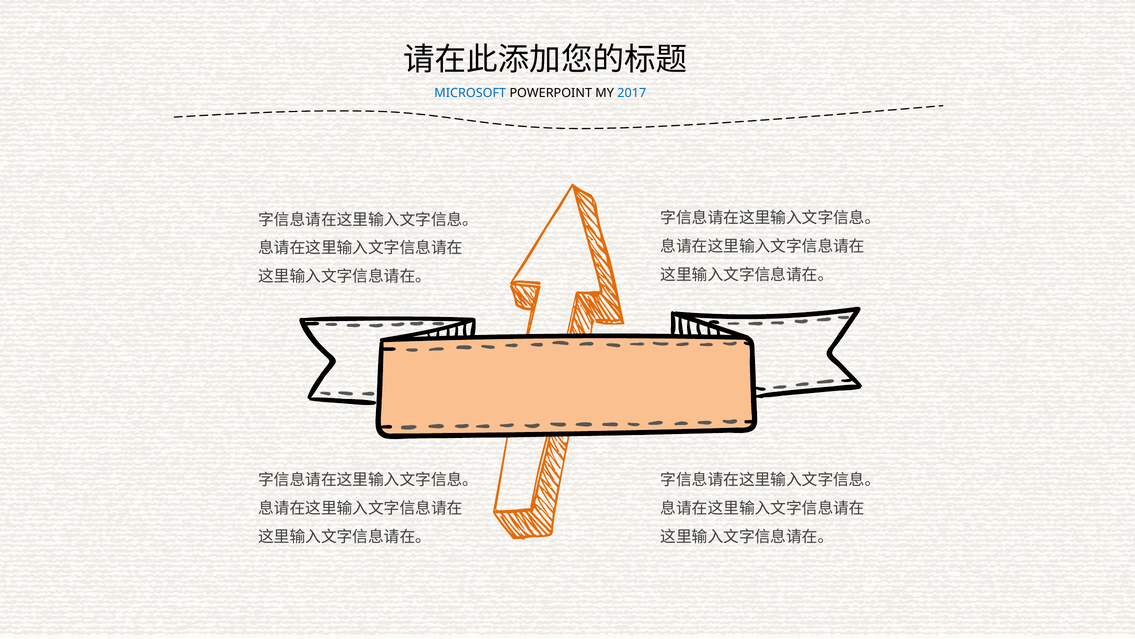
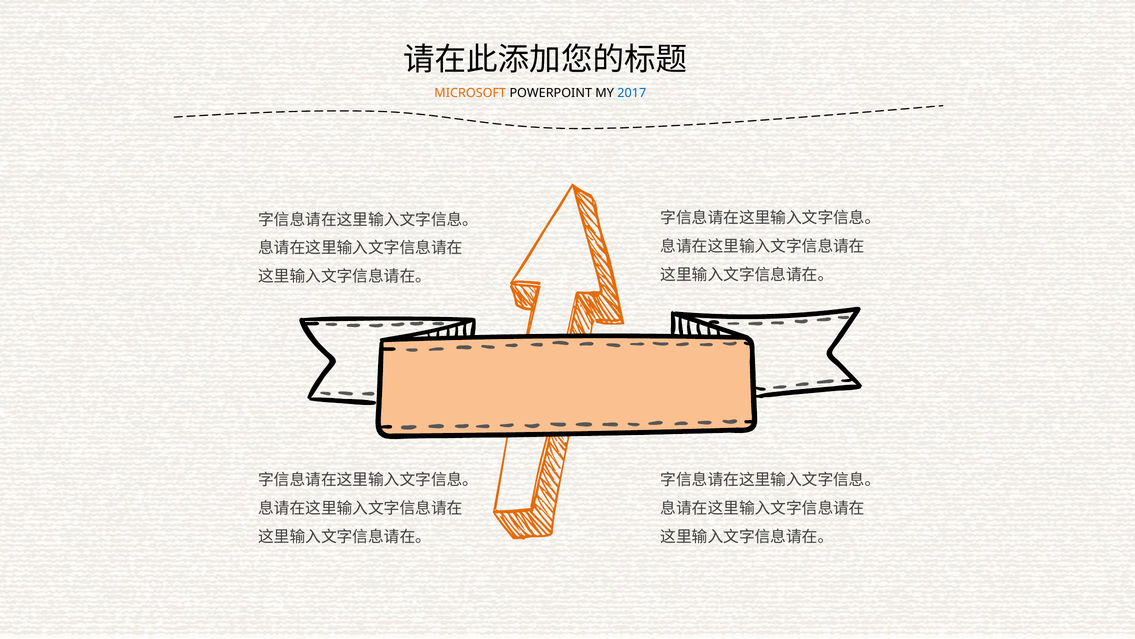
MICROSOFT colour: blue -> orange (470, 93)
